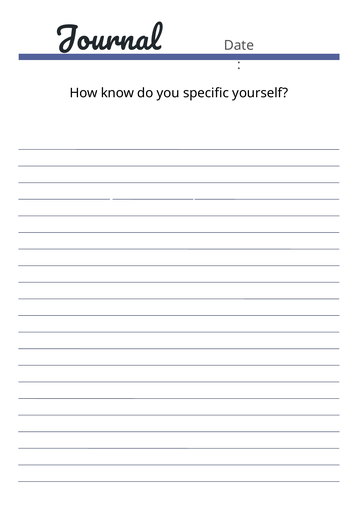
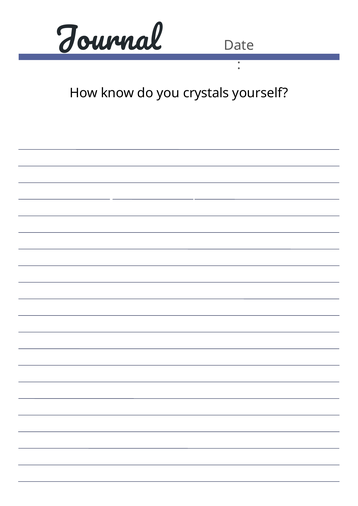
specific: specific -> crystals (206, 93)
